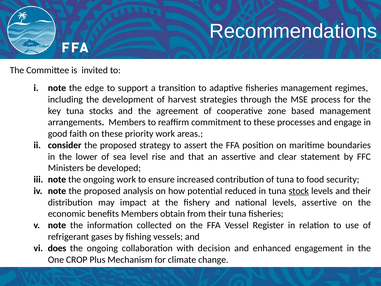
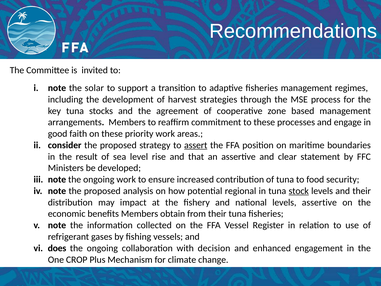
edge: edge -> solar (94, 88)
assert underline: none -> present (196, 145)
lower: lower -> result (87, 157)
reduced: reduced -> regional (241, 191)
